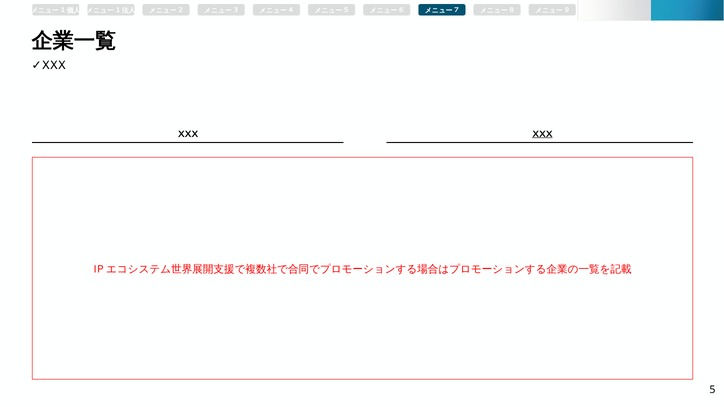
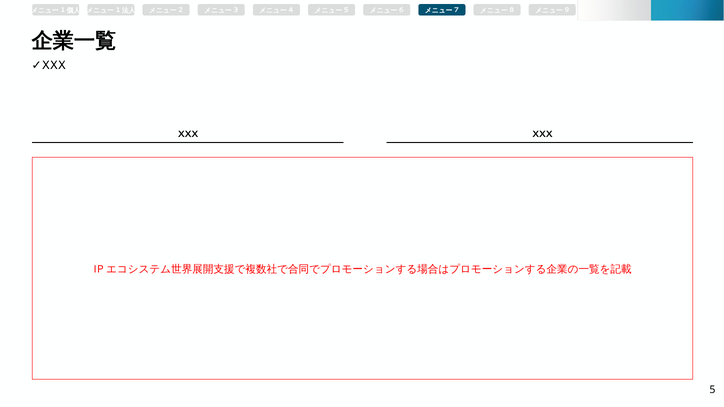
XXX underline: present -> none (542, 134)
